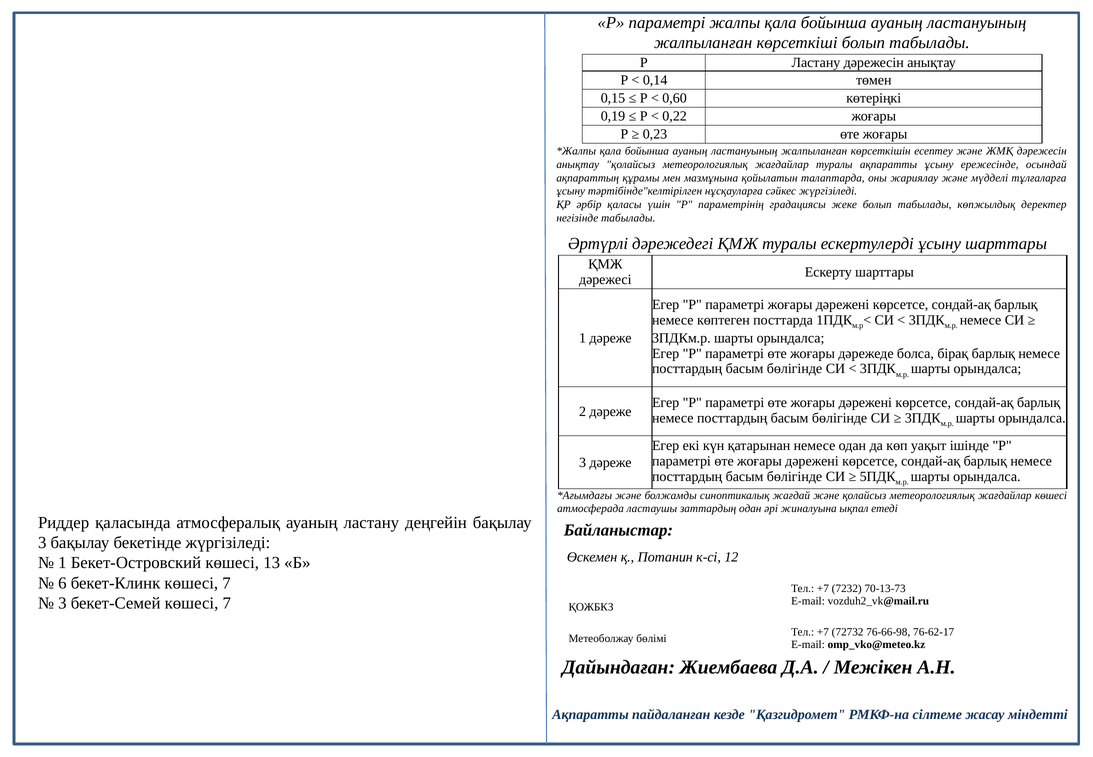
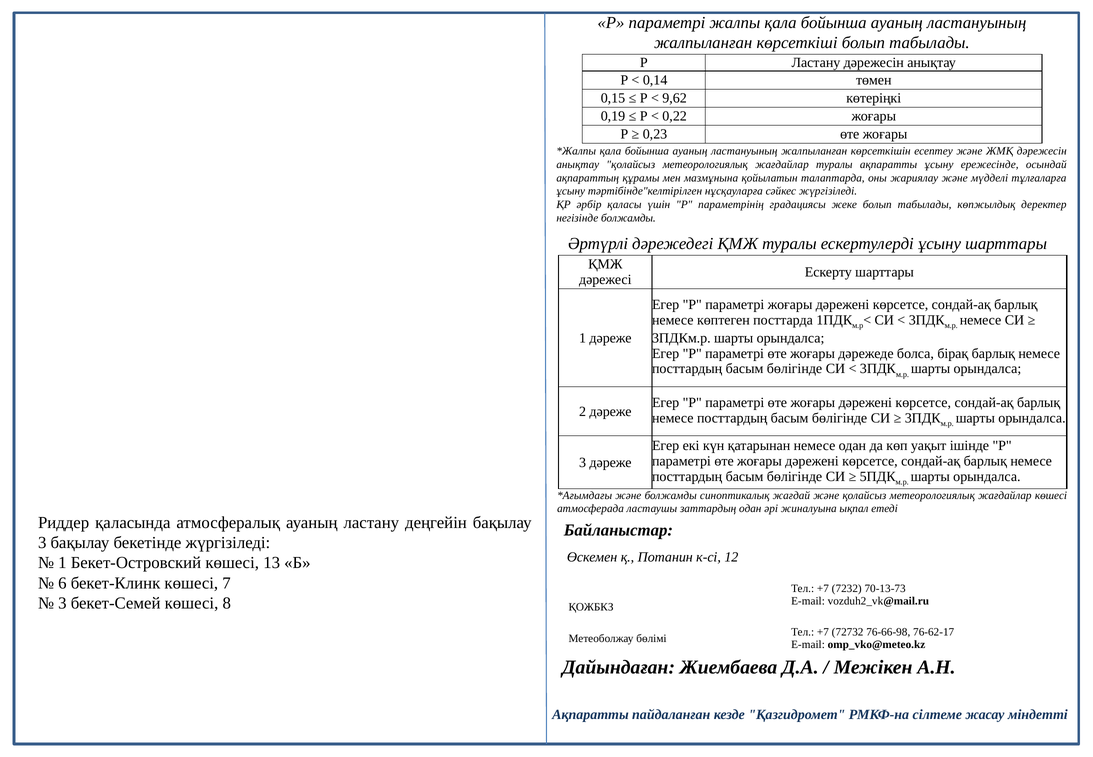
0,60: 0,60 -> 9,62 (675, 98)
негізінде табылады: табылады -> болжамды (628, 218)
бекет-Семей көшесі 7: 7 -> 8 (227, 603)
